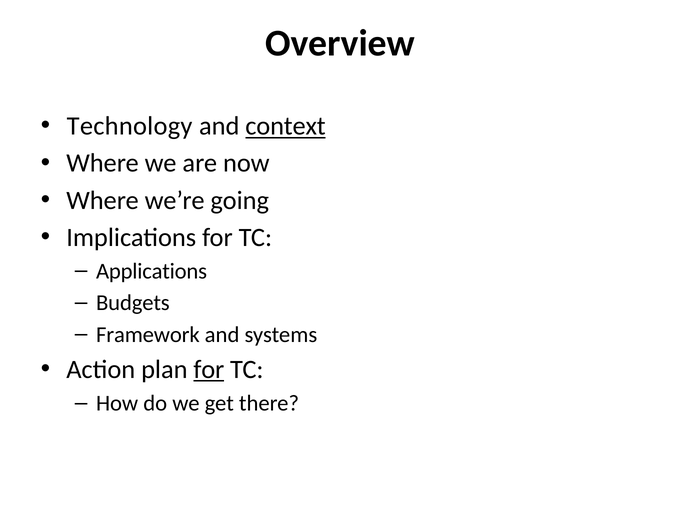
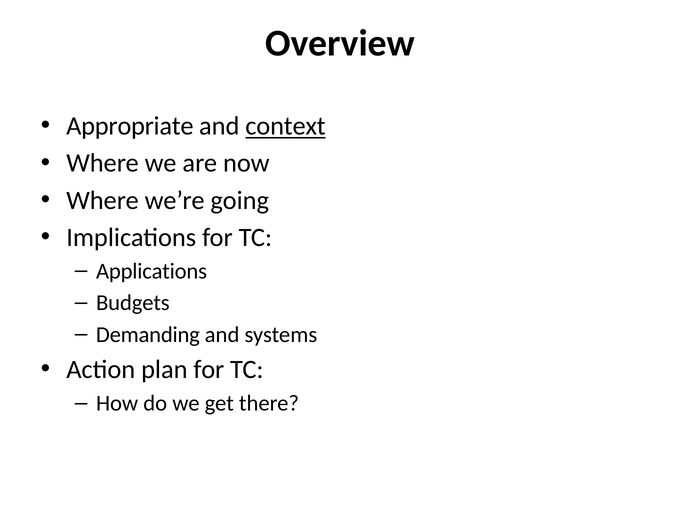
Technology: Technology -> Appropriate (130, 126)
Framework: Framework -> Demanding (148, 335)
for underline: present -> none (209, 370)
